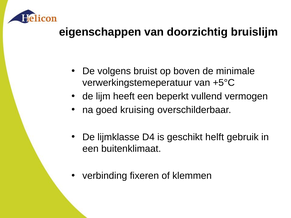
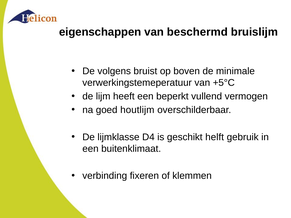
doorzichtig: doorzichtig -> beschermd (197, 32)
kruising: kruising -> houtlijm (137, 110)
